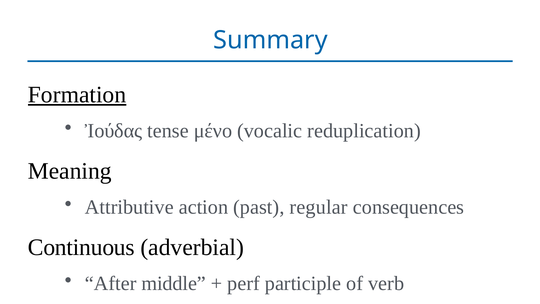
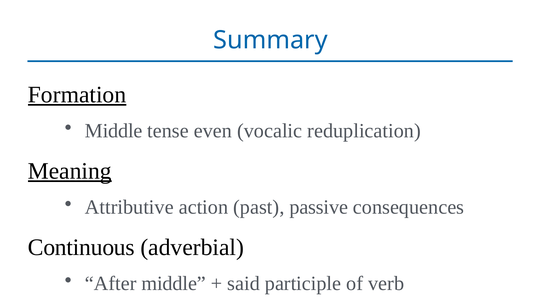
Ἰούδας: Ἰούδας -> Middle (114, 131)
μένο: μένο -> even (213, 131)
Meaning underline: none -> present (70, 171)
regular: regular -> passive (319, 207)
perf: perf -> said (244, 283)
